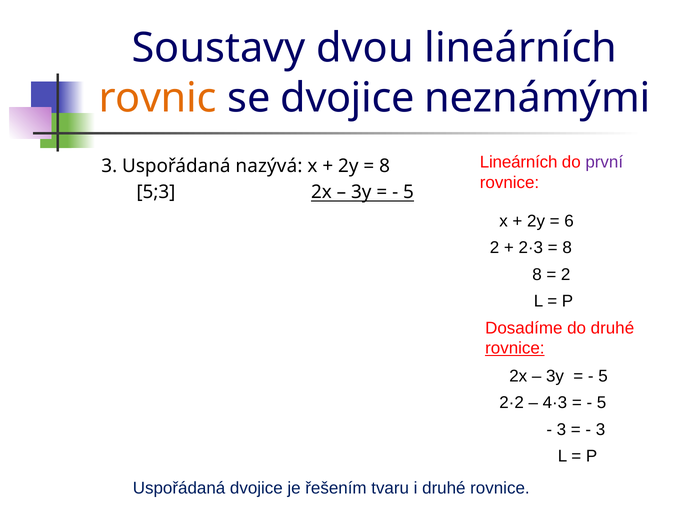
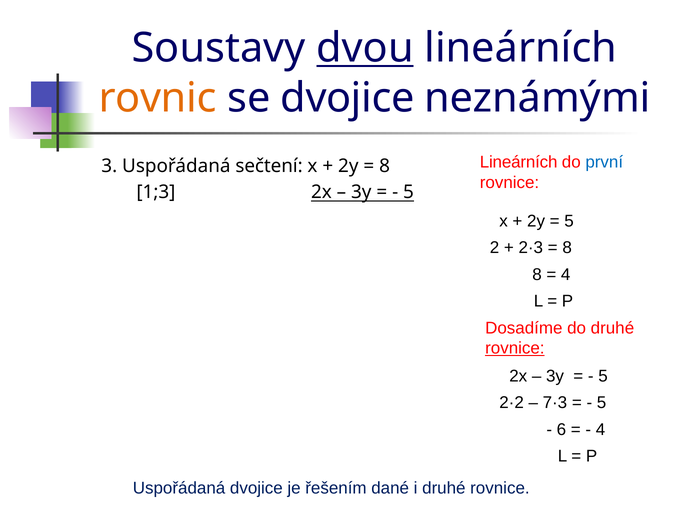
dvou underline: none -> present (365, 48)
první colour: purple -> blue (604, 162)
nazývá: nazývá -> sečtení (269, 166)
5;3: 5;3 -> 1;3 (156, 192)
6: 6 -> 5 (569, 221)
2: 2 -> 4 (566, 275)
4·3: 4·3 -> 7·3 (555, 403)
3: 3 -> 6 (561, 430)
3: 3 -> 4 (601, 430)
tvaru: tvaru -> dané (390, 489)
